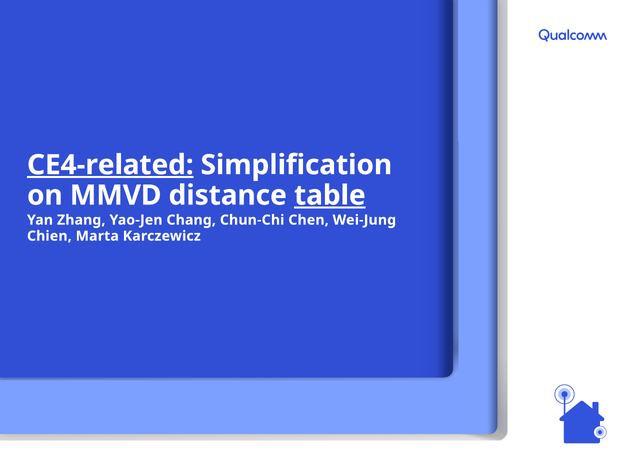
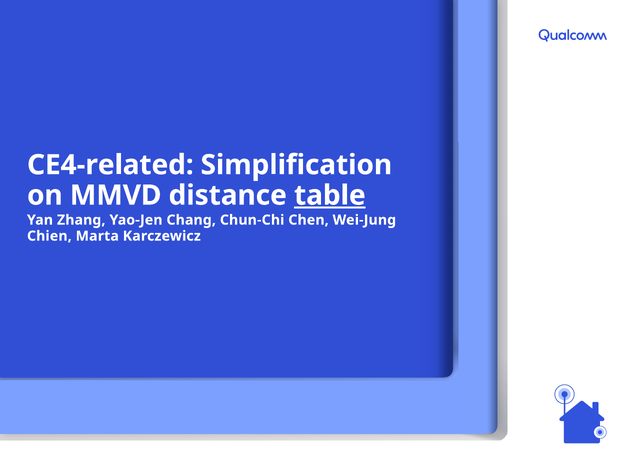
CE4-related underline: present -> none (110, 165)
